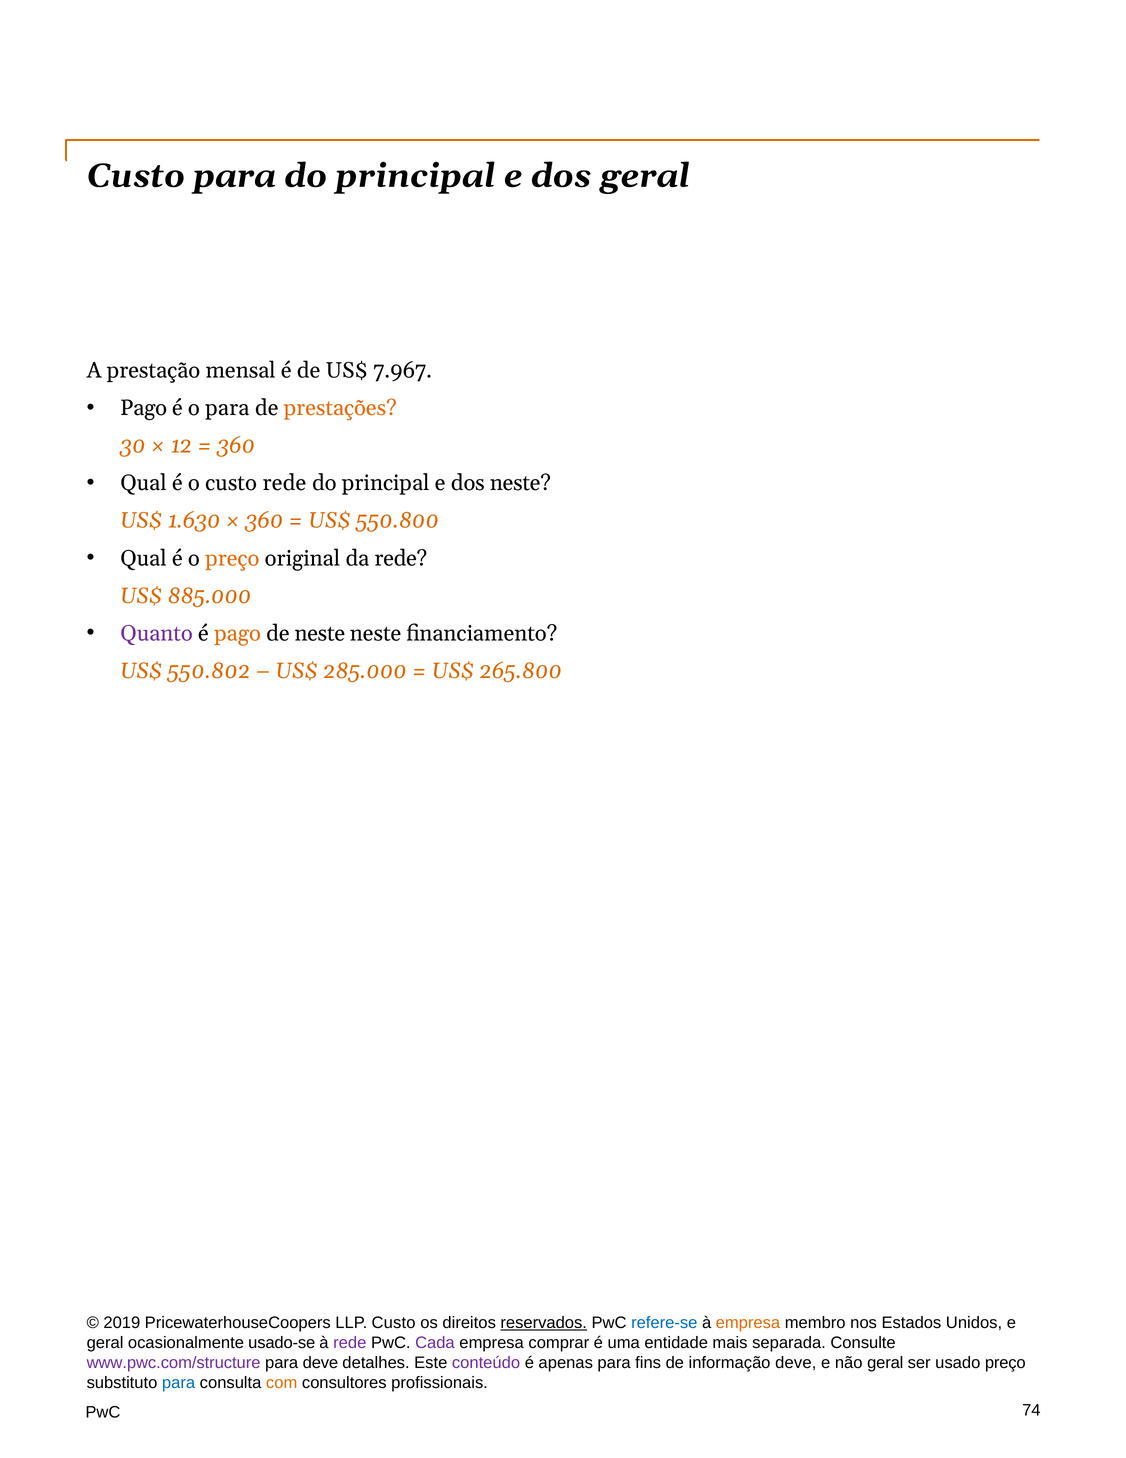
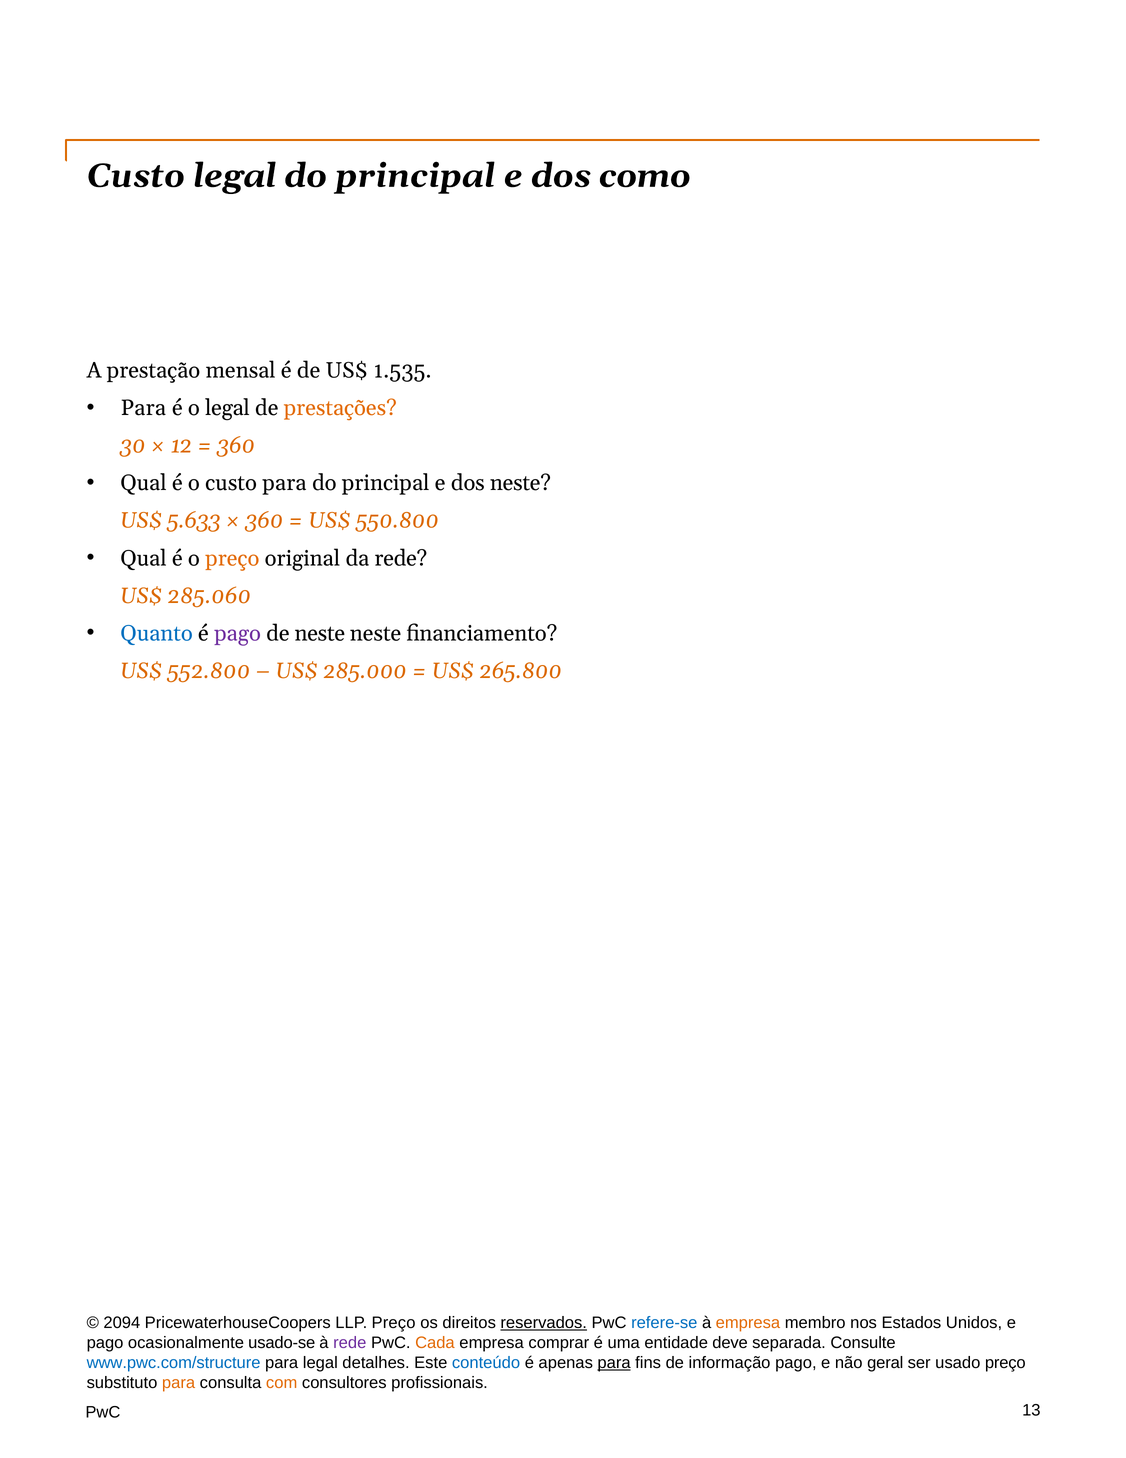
Custo para: para -> legal (235, 176)
dos geral: geral -> como (645, 176)
7.967: 7.967 -> 1.535 (403, 370)
Pago: Pago -> Para (143, 408)
o para: para -> legal (227, 408)
custo rede: rede -> para (284, 483)
1.630: 1.630 -> 5.633 (194, 520)
885.000: 885.000 -> 285.060 (209, 595)
Quanto colour: purple -> blue (157, 633)
pago colour: orange -> purple (238, 633)
550.802: 550.802 -> 552.800 (209, 671)
2019: 2019 -> 2094 (122, 1322)
LLP Custo: Custo -> Preço (394, 1322)
geral: geral -> pago (105, 1342)
Cada colour: purple -> orange (435, 1342)
mais: mais -> deve (730, 1342)
www.pwc.com/structure colour: purple -> blue (174, 1362)
para deve: deve -> legal (320, 1362)
conteúdo colour: purple -> blue (486, 1362)
para underline: none -> present (614, 1362)
informação deve: deve -> pago (796, 1362)
para colour: blue -> orange (179, 1382)
74: 74 -> 13 (1031, 1409)
